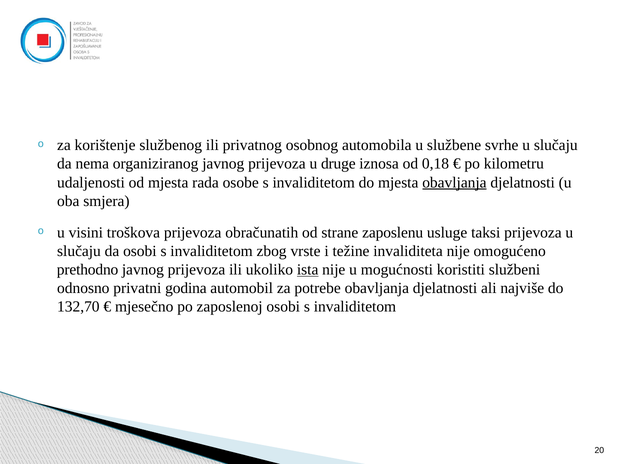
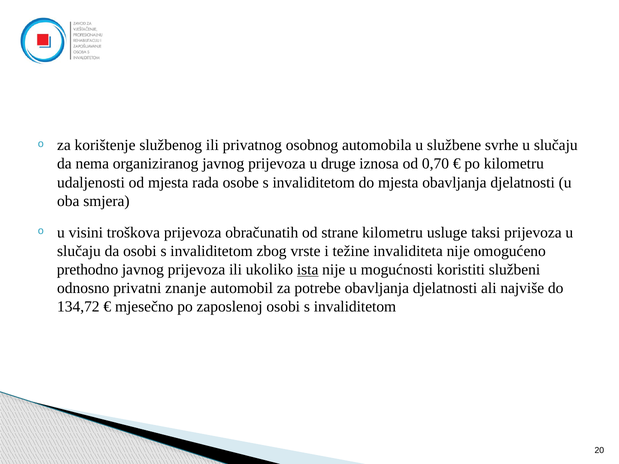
0,18: 0,18 -> 0,70 (436, 164)
obavljanja underline: present -> none (454, 183)
strane zaposlenu: zaposlenu -> kilometru (393, 233)
godina: godina -> znanje (186, 288)
132,70: 132,70 -> 134,72 (78, 307)
